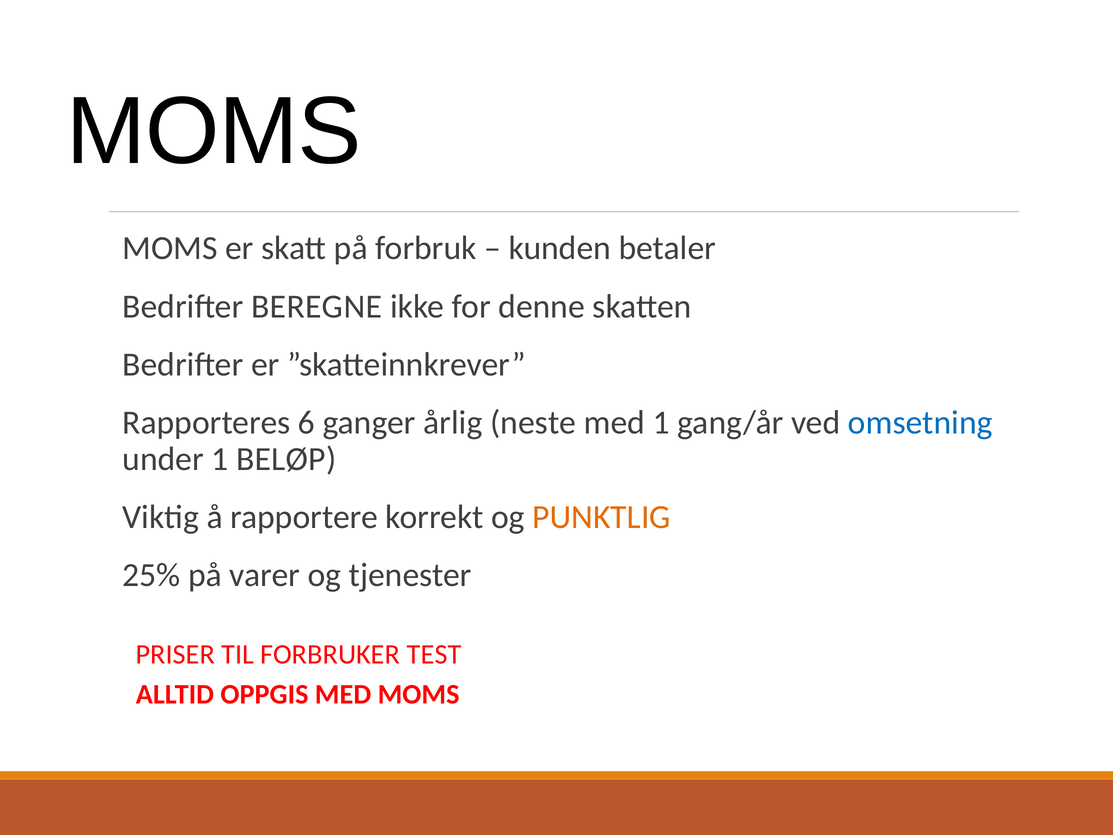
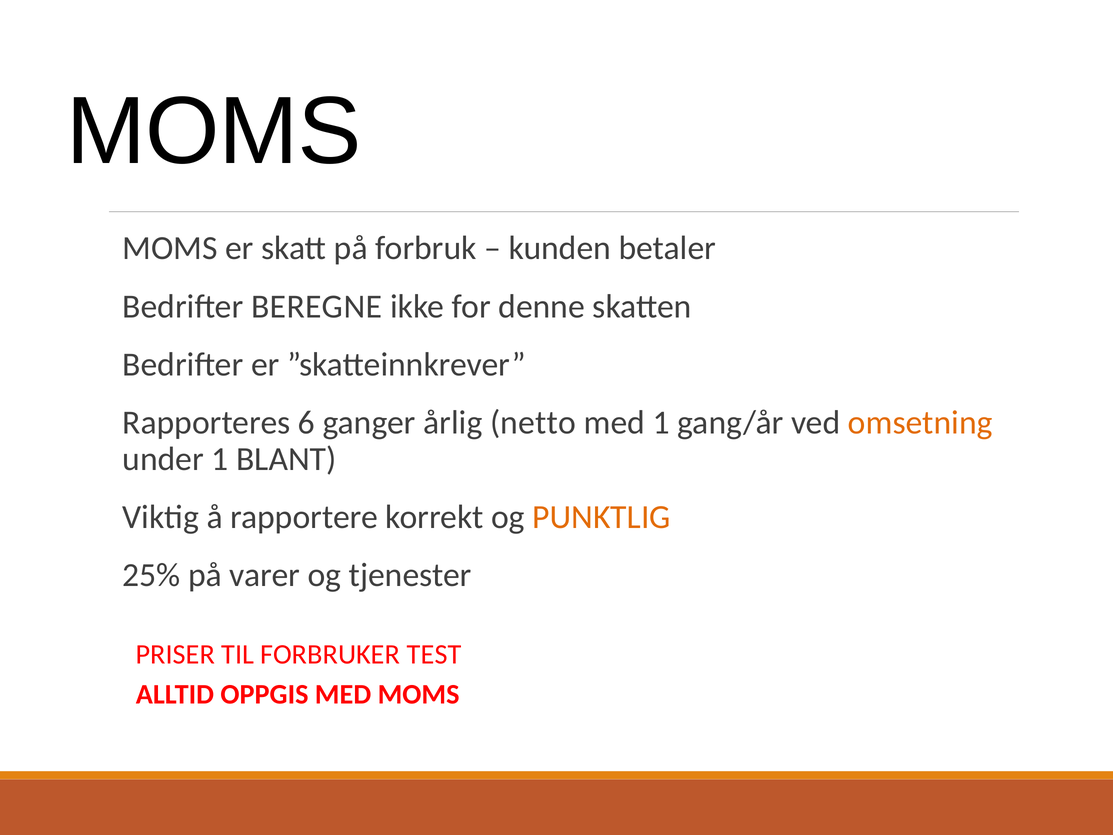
neste: neste -> netto (533, 422)
omsetning colour: blue -> orange (920, 422)
BELØP: BELØP -> BLANT (286, 459)
